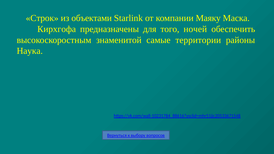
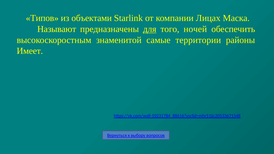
Строк: Строк -> Типов (42, 18)
Маяку: Маяку -> Лицах (208, 18)
Кирхгофа: Кирхгофа -> Называют (57, 29)
для underline: none -> present (150, 29)
Наука: Наука -> Имеет (30, 51)
